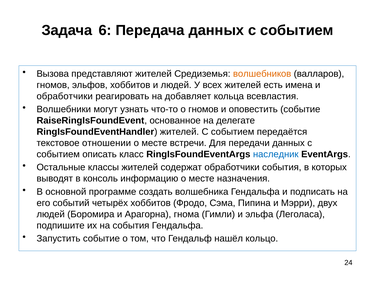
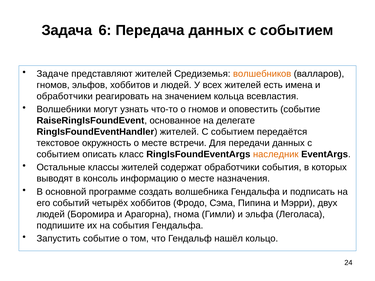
Вызова: Вызова -> Задаче (53, 74)
добавляет: добавляет -> значением (188, 96)
отношении: отношении -> окружность (107, 143)
наследник colour: blue -> orange (276, 154)
